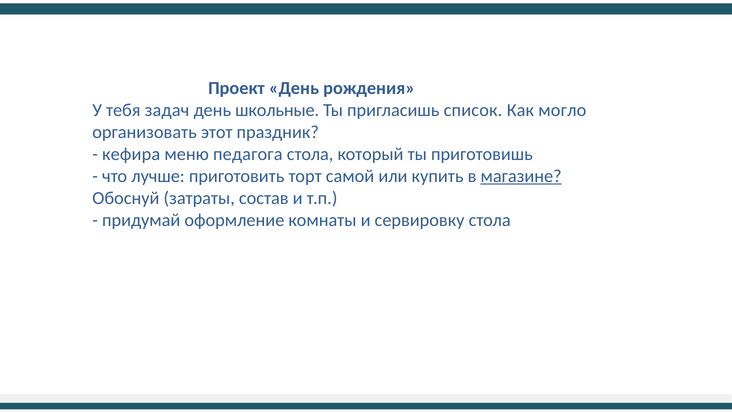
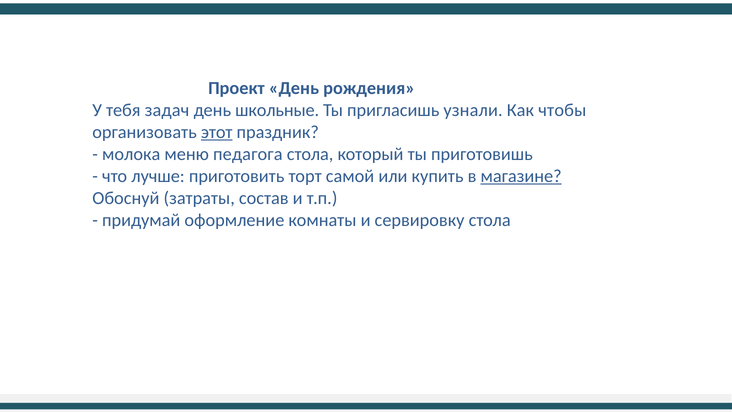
список: список -> узнали (473, 110)
могло: могло -> чтобы (562, 110)
этот underline: none -> present (217, 132)
кефира: кефира -> молока (131, 154)
